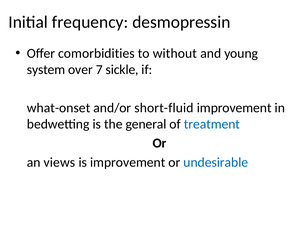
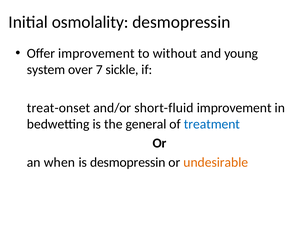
frequency: frequency -> osmolality (90, 22)
Offer comorbidities: comorbidities -> improvement (96, 53)
what-onset: what-onset -> treat-onset (59, 108)
views: views -> when (59, 162)
is improvement: improvement -> desmopressin (128, 162)
undesirable colour: blue -> orange (216, 162)
